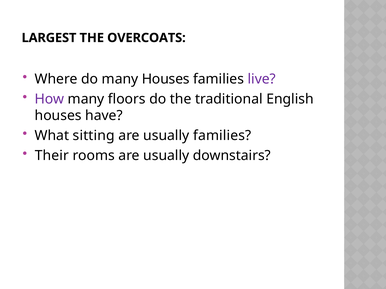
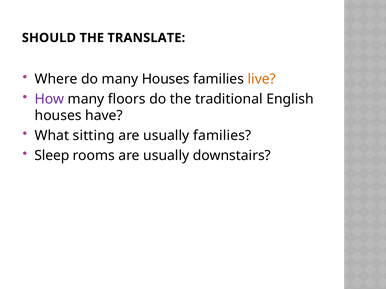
LARGEST: LARGEST -> SHOULD (49, 38)
OVERCOATS: OVERCOATS -> TRANSLATE (146, 38)
live colour: purple -> orange (262, 79)
Their: Their -> Sleep (52, 156)
